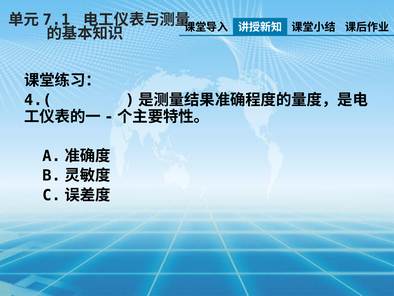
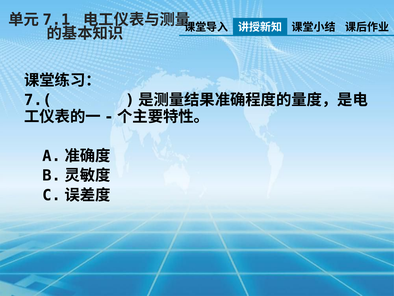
4.(: 4.( -> 7.( (38, 100)
